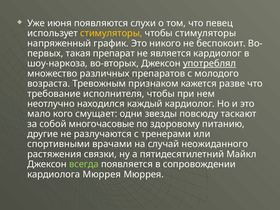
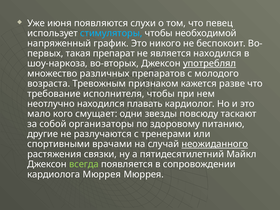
стимуляторы colour: yellow -> light blue (111, 33)
чтобы стимуляторы: стимуляторы -> необходимой (206, 33)
является кардиолог: кардиолог -> находился (217, 53)
каждый: каждый -> плавать (145, 104)
многочасовые: многочасовые -> организаторы (101, 124)
неожиданного underline: none -> present (215, 144)
